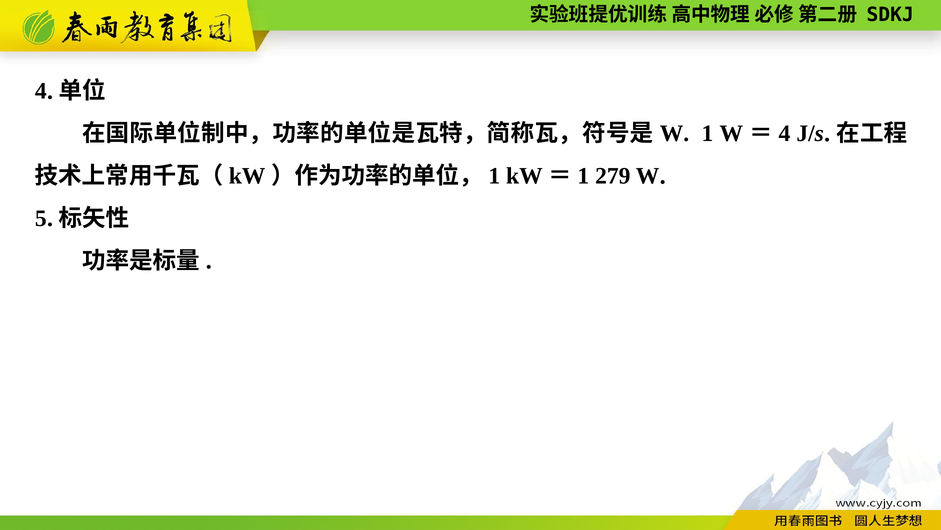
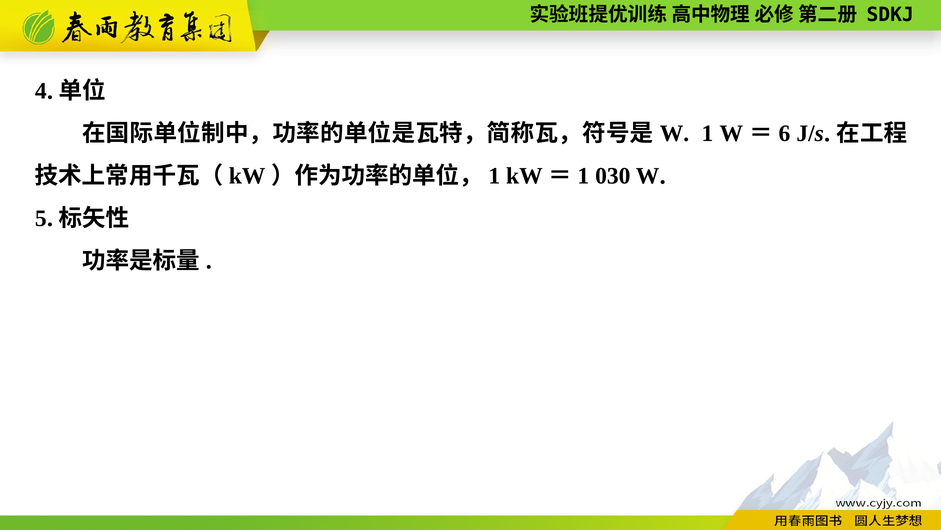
4: 4 -> 6 (784, 133)
279: 279 -> 030 (613, 176)
